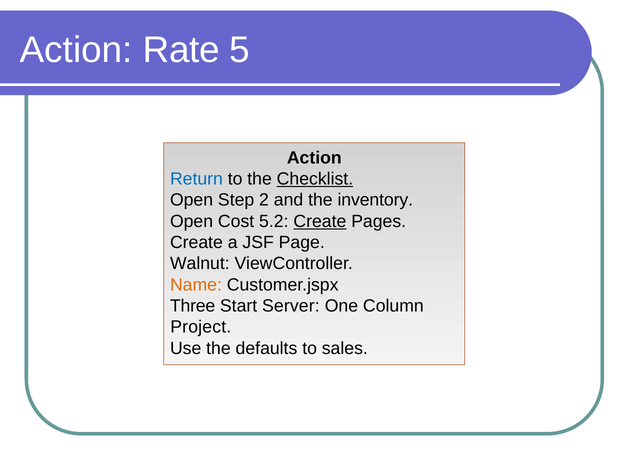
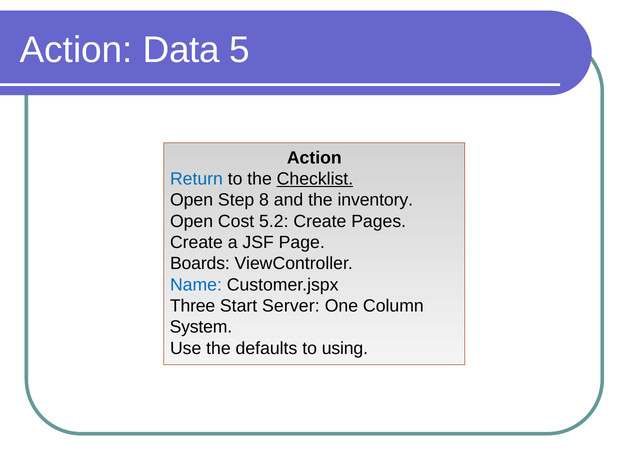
Rate: Rate -> Data (181, 50)
2: 2 -> 8 (264, 200)
Create underline: present -> none (320, 221)
Walnut: Walnut -> Boards (200, 263)
Name colour: orange -> blue (196, 284)
Project: Project -> System (201, 327)
sales: sales -> using (345, 348)
